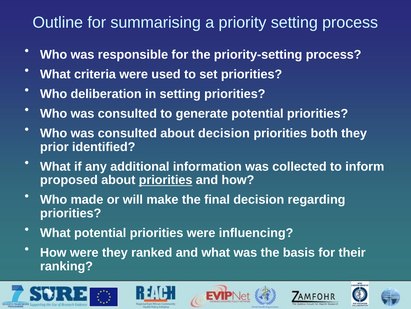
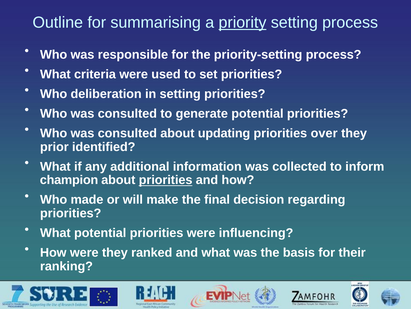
priority underline: none -> present (242, 23)
about decision: decision -> updating (224, 133)
both: both -> over (324, 133)
proposed: proposed -> champion (69, 180)
